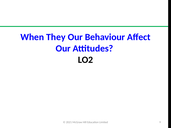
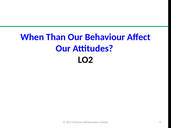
They: They -> Than (56, 37)
